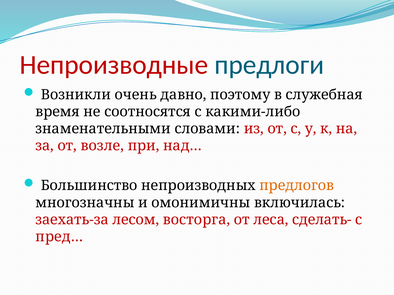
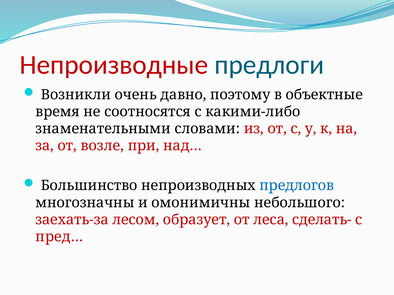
служебная: служебная -> объектные (324, 95)
предлогов colour: orange -> blue (297, 186)
включилась: включилась -> небольшого (300, 203)
восторга: восторга -> образует (197, 220)
